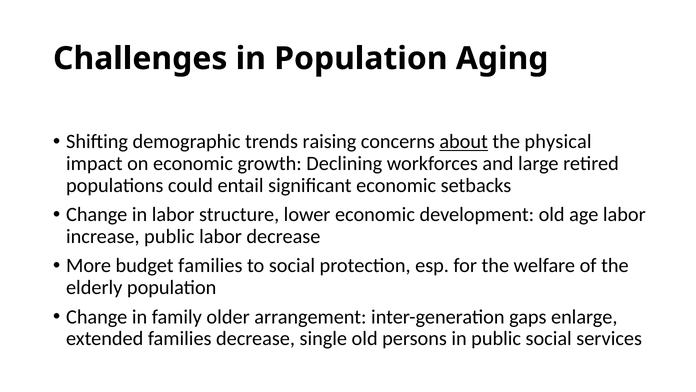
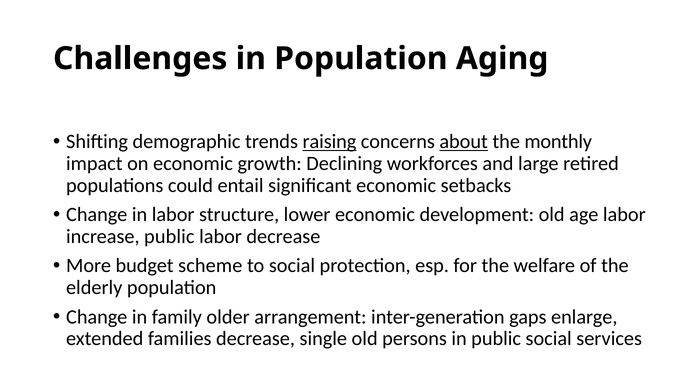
raising underline: none -> present (329, 141)
physical: physical -> monthly (558, 141)
budget families: families -> scheme (210, 265)
